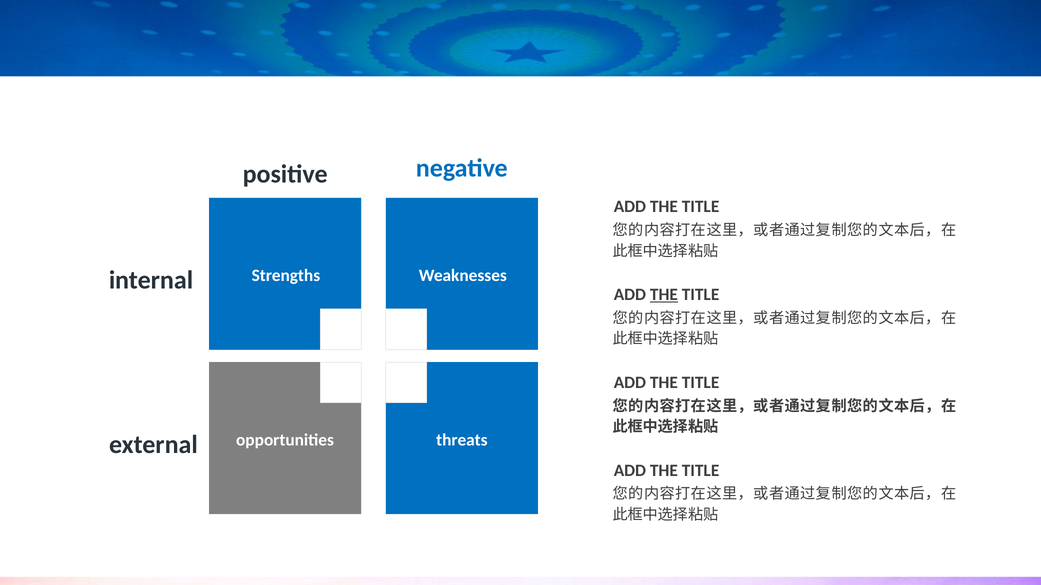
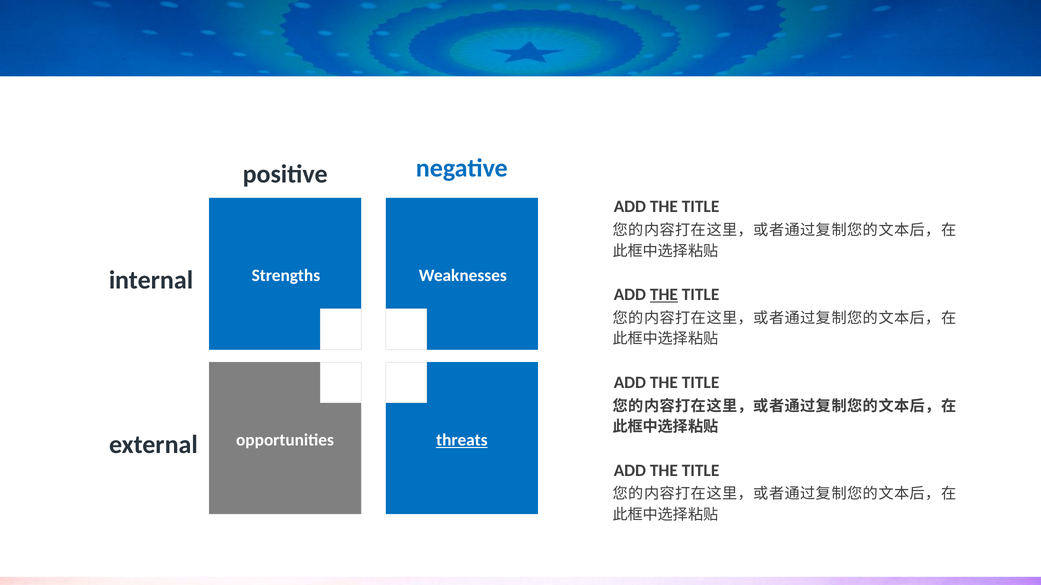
threats underline: none -> present (462, 440)
